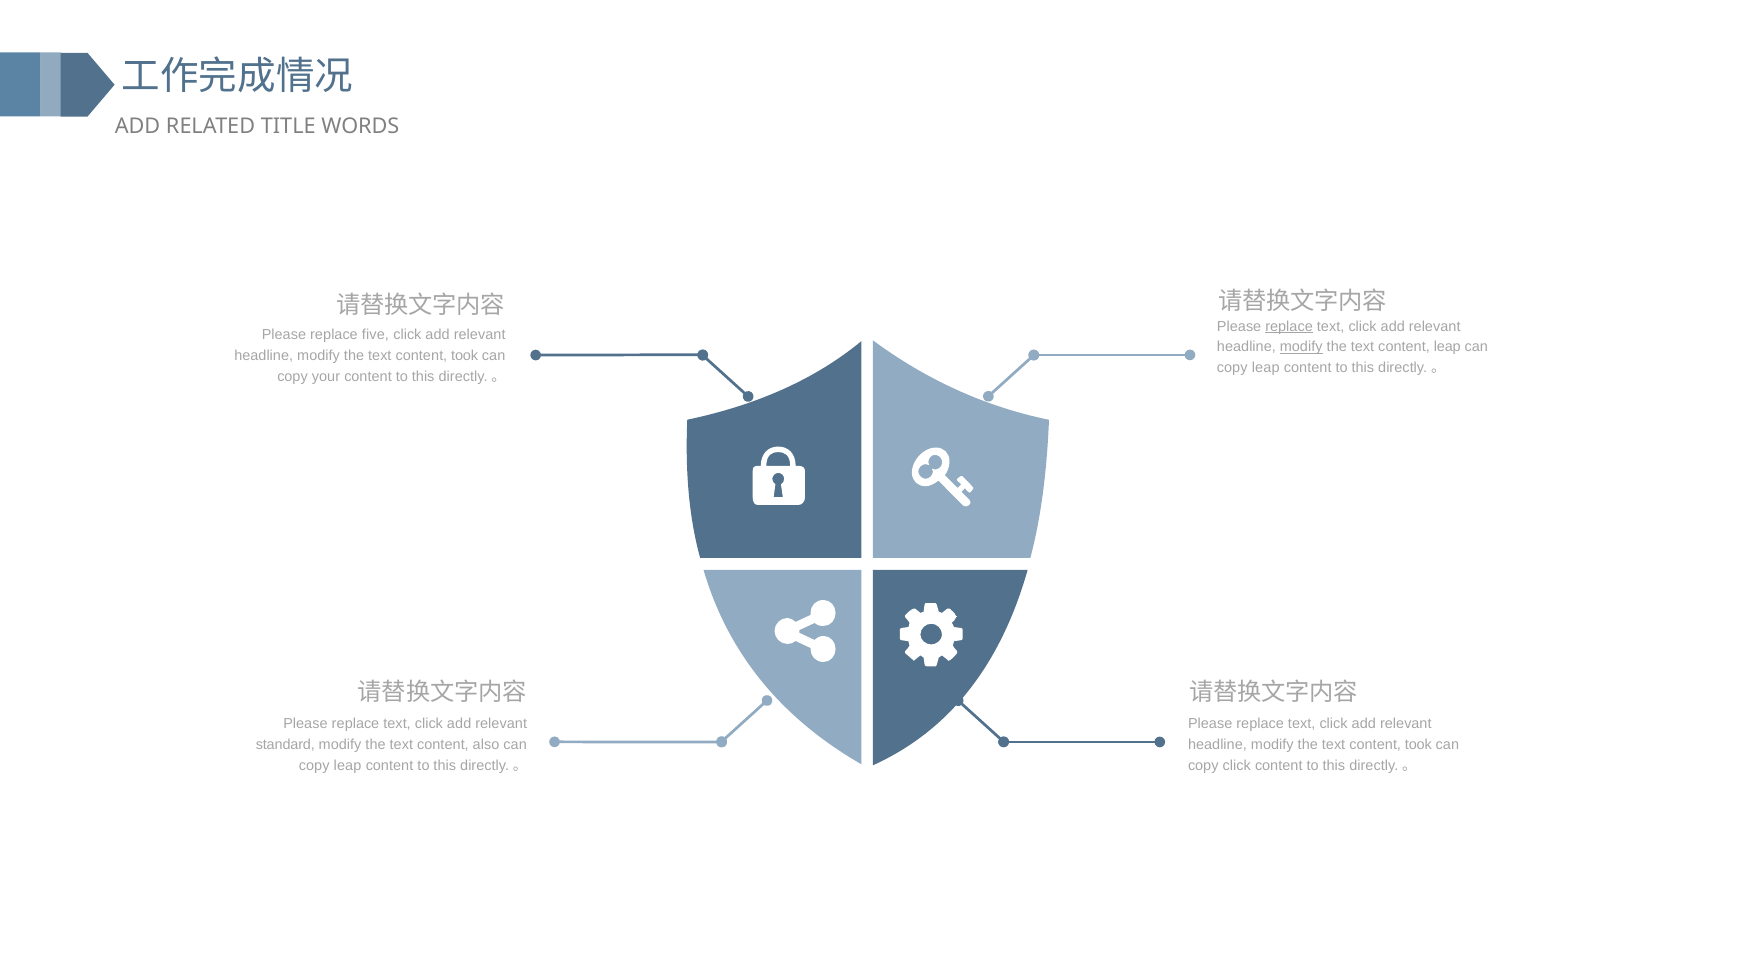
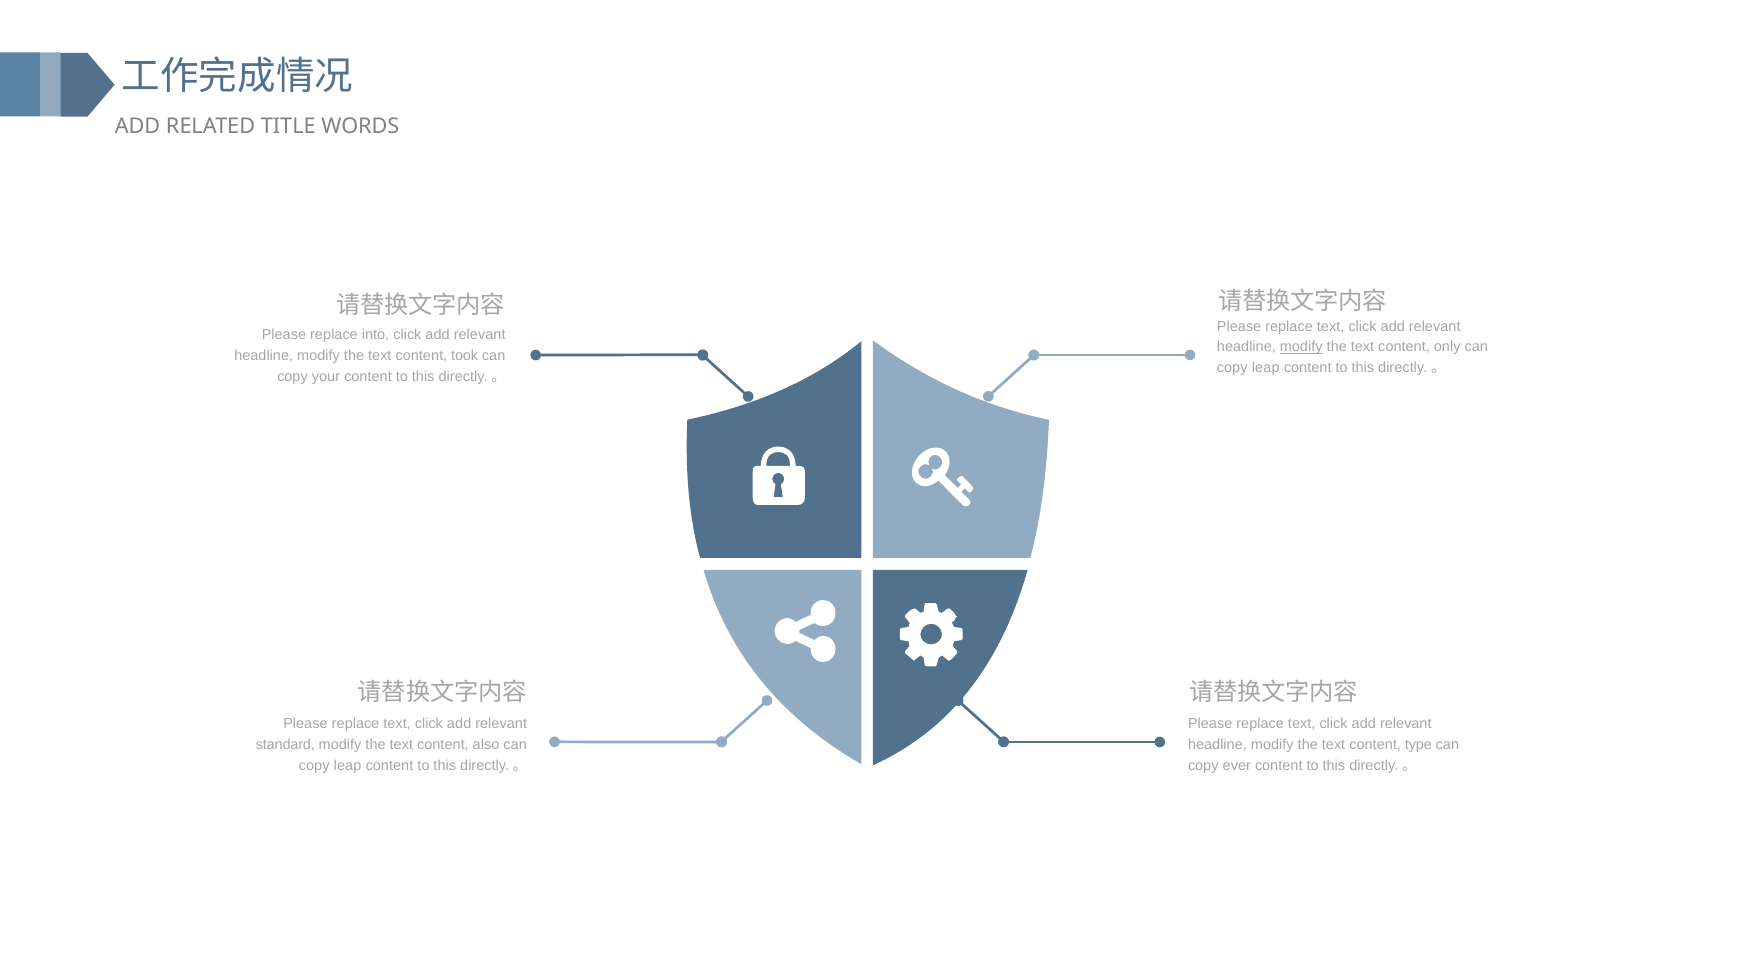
replace underline: present -> none (1289, 326)
five: five -> into (375, 335)
content leap: leap -> only (1447, 347)
took: took -> type (1418, 745)
copy click: click -> ever (1237, 765)
